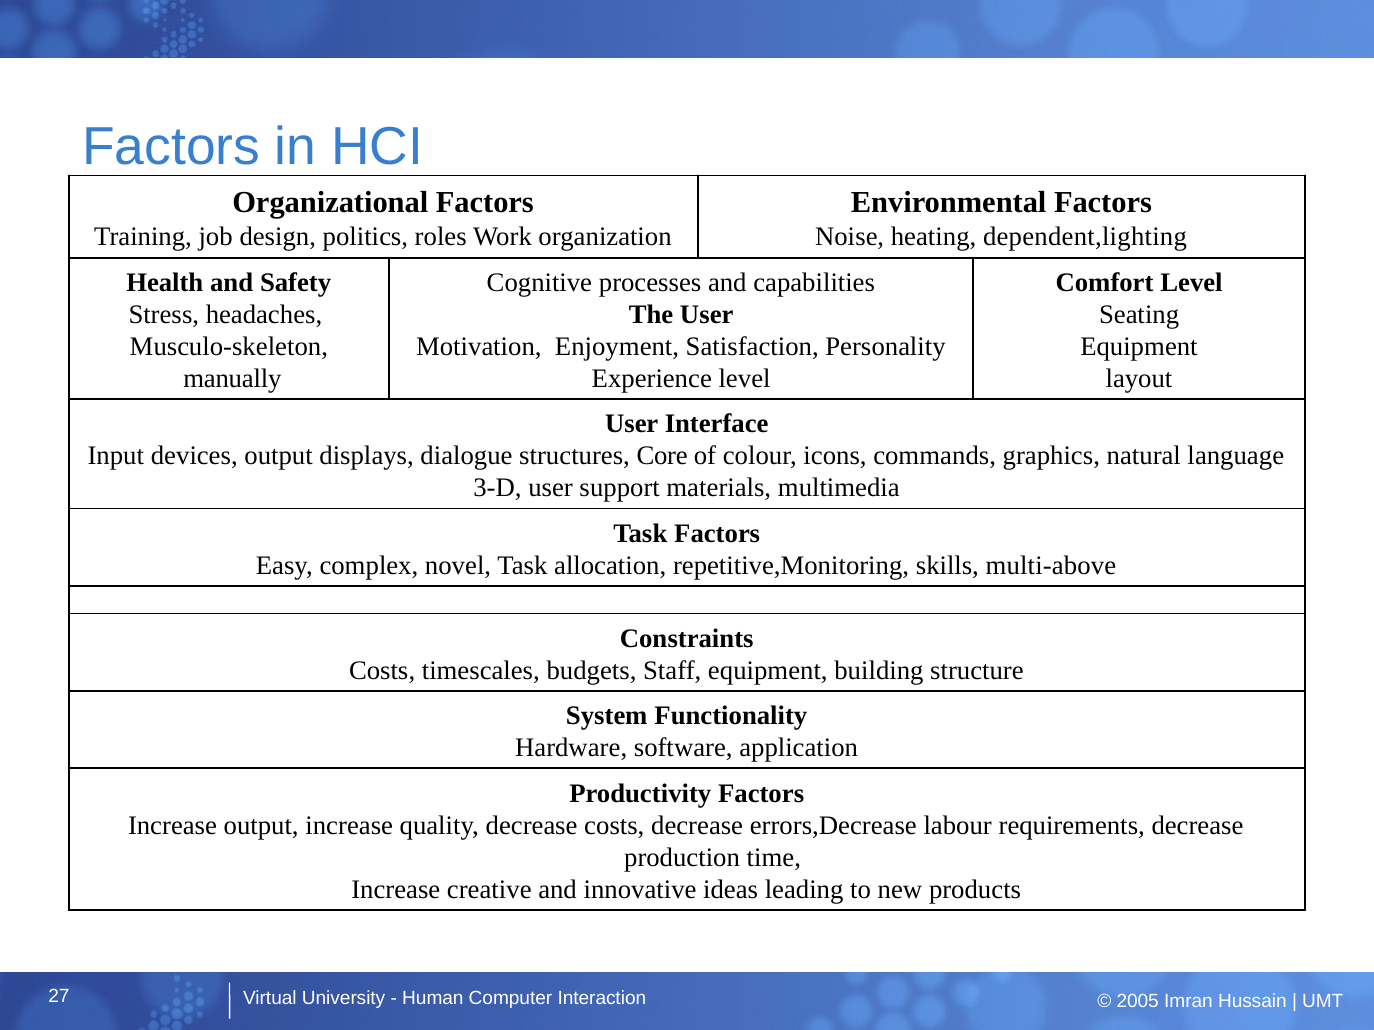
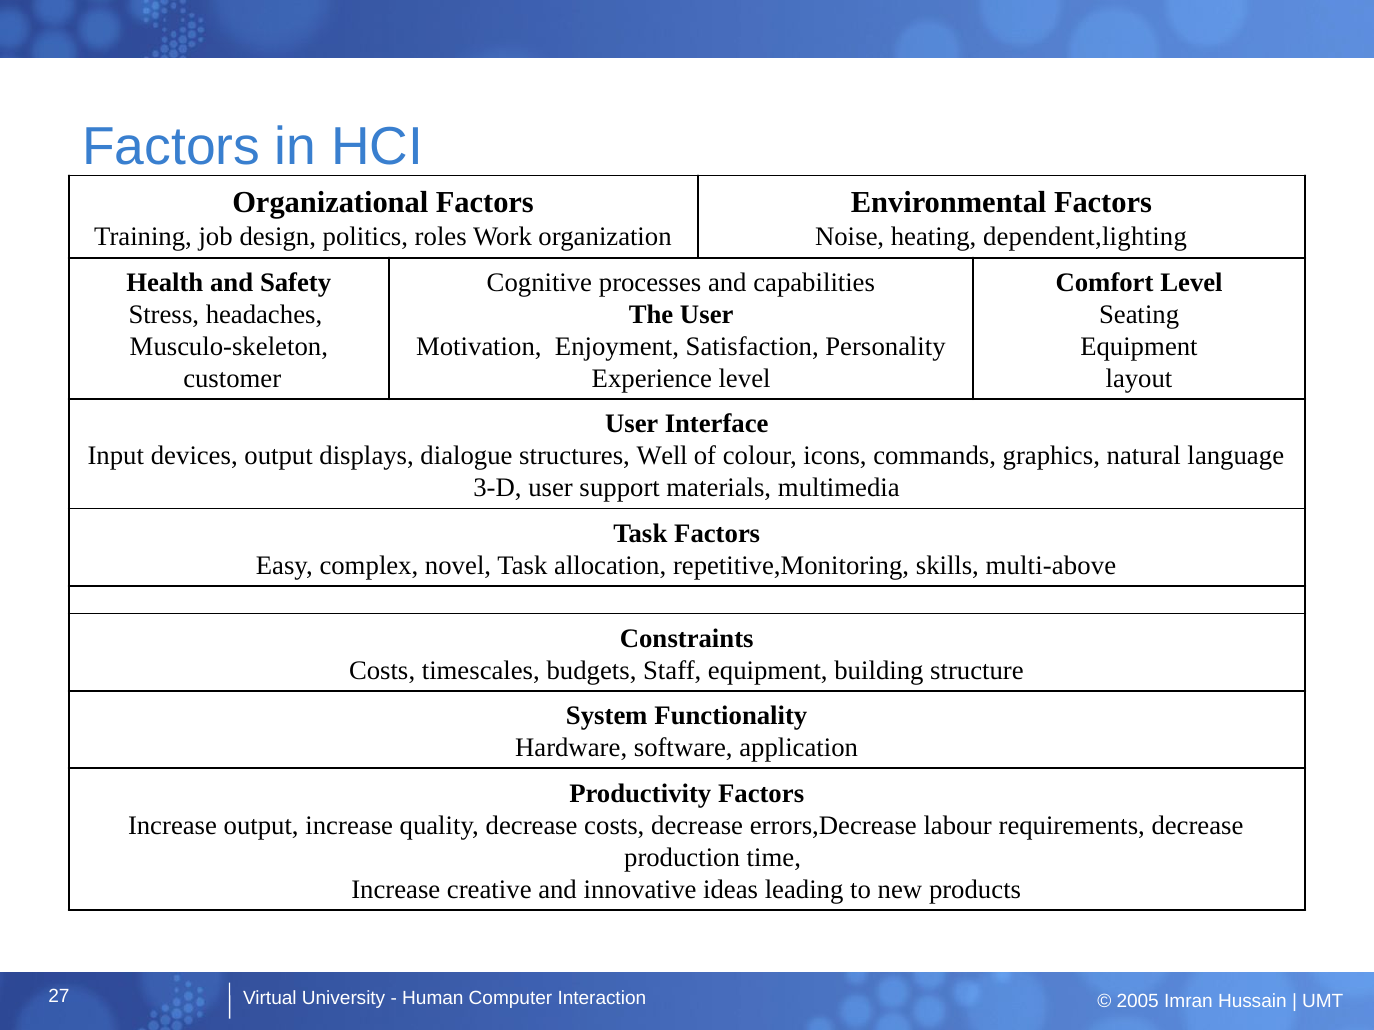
manually: manually -> customer (232, 379)
Core: Core -> Well (662, 456)
